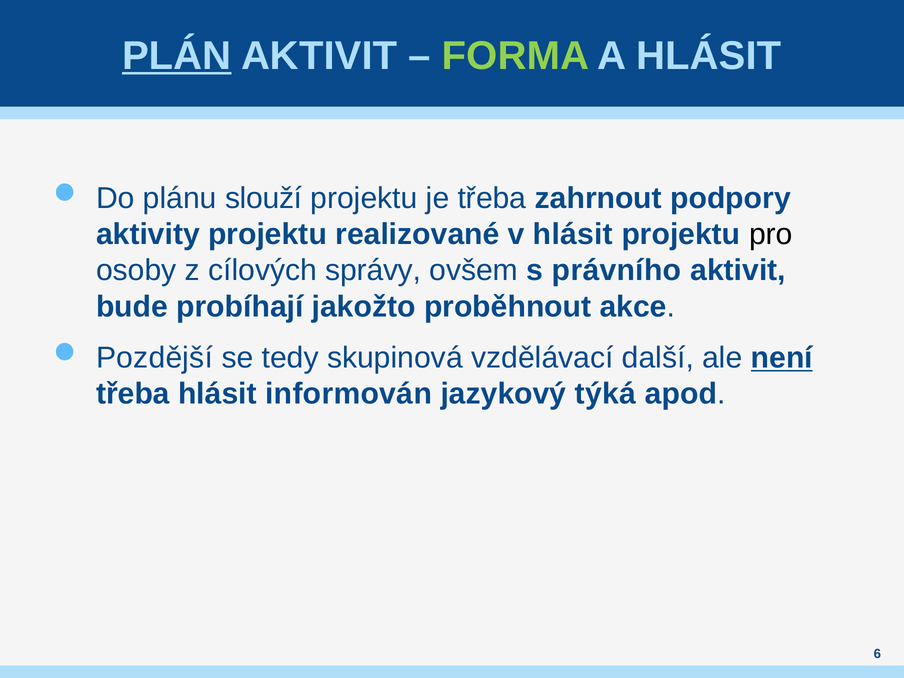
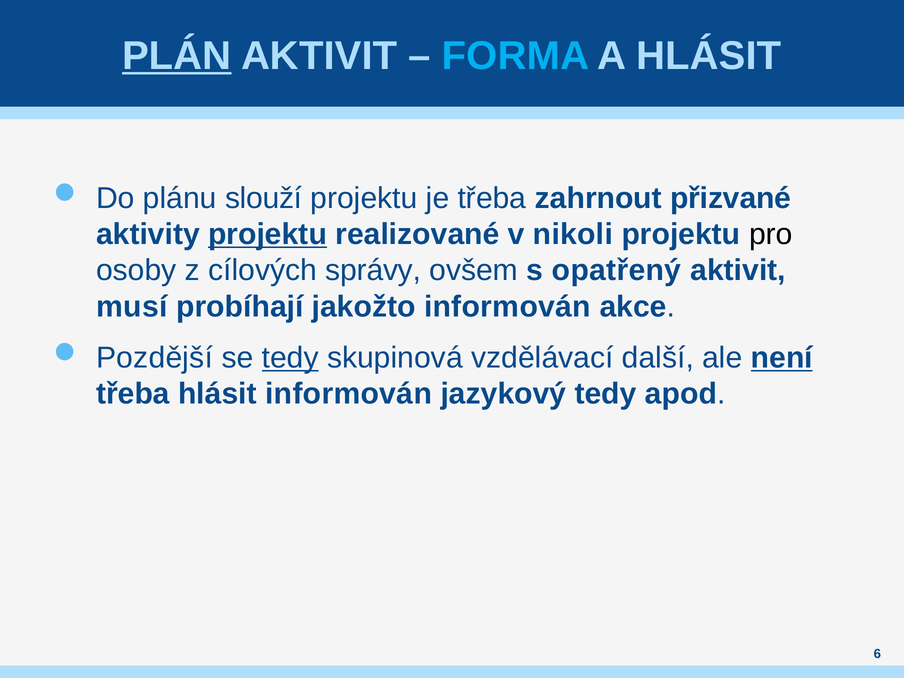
FORMA colour: light green -> light blue (516, 56)
podpory: podpory -> přizvané (731, 198)
projektu underline: none -> present (268, 234)
v hlásit: hlásit -> nikoli (573, 234)
právního: právního -> opatřený (617, 270)
bude: bude -> musí (132, 307)
jakožto proběhnout: proběhnout -> informován (507, 307)
tedy underline: none -> present (290, 358)
jazykový týká: týká -> tedy (606, 394)
